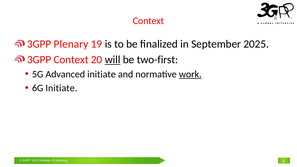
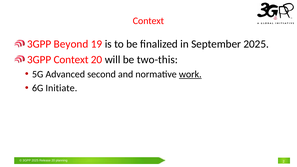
Plenary: Plenary -> Beyond (71, 44)
will underline: present -> none (113, 60)
two-first: two-first -> two-this (157, 60)
Advanced initiate: initiate -> second (102, 74)
